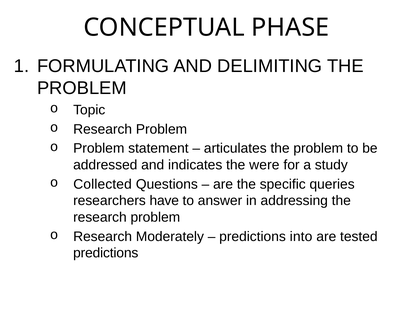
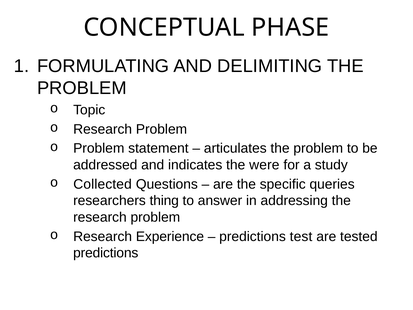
have: have -> thing (164, 201)
Moderately: Moderately -> Experience (170, 236)
into: into -> test (301, 236)
